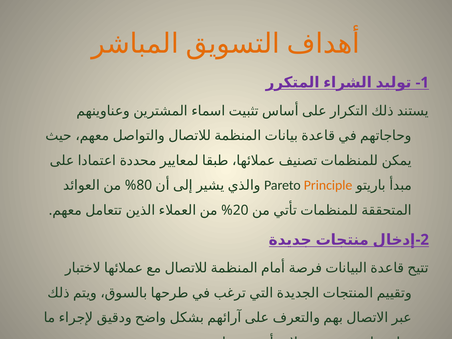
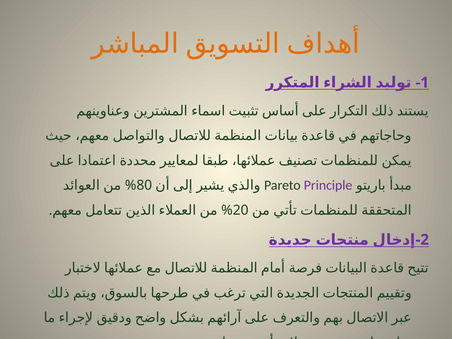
Principle colour: orange -> purple (328, 185)
